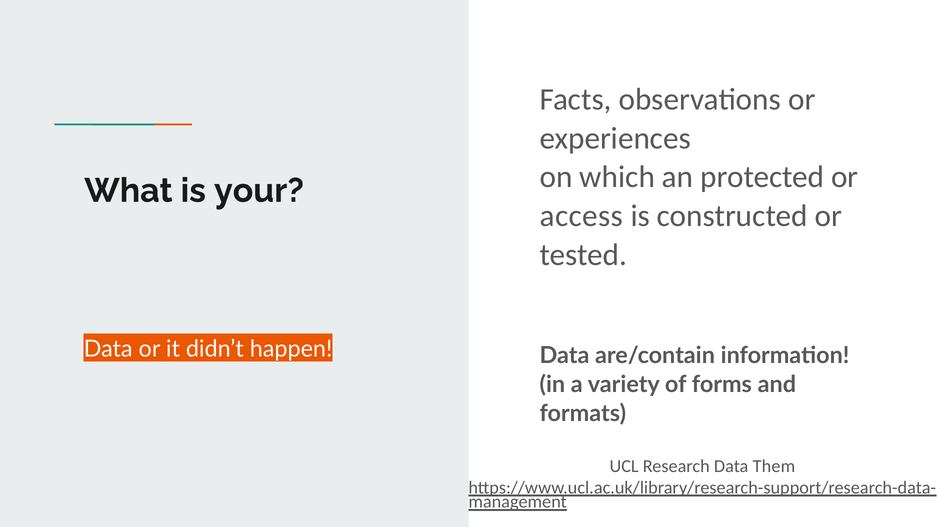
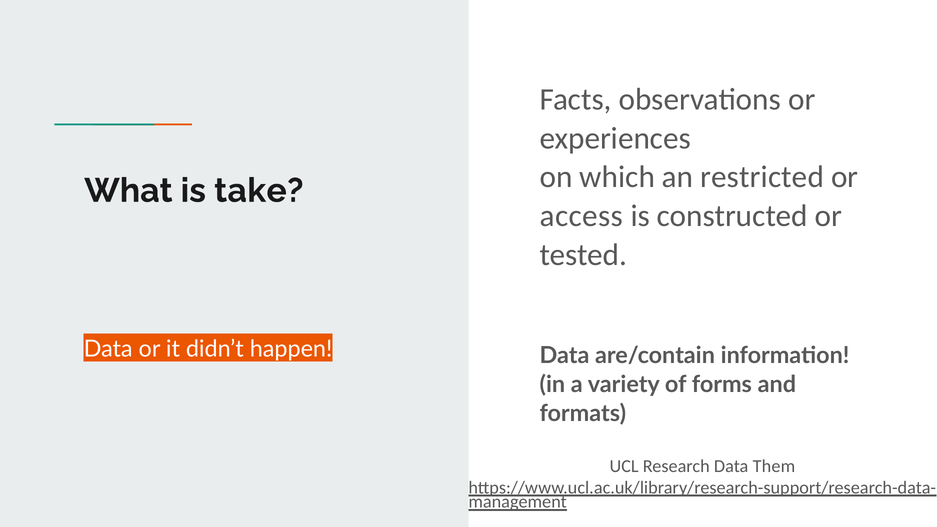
protected: protected -> restricted (762, 177)
your: your -> take (259, 191)
